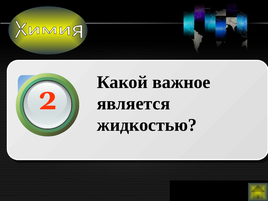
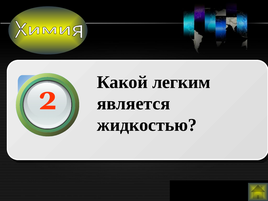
важное: важное -> легким (181, 82)
